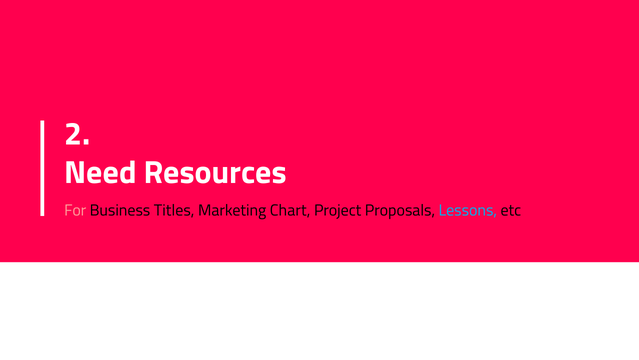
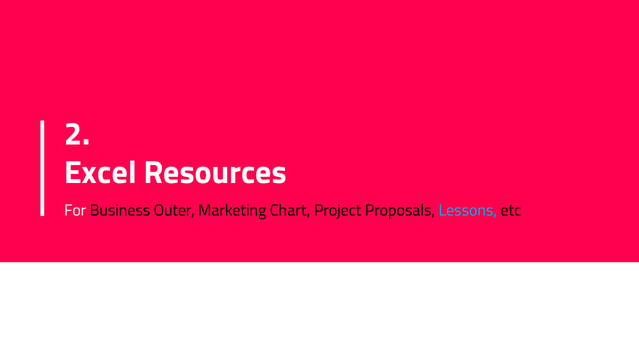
Need: Need -> Excel (100, 172)
For colour: pink -> white (75, 210)
Titles: Titles -> Outer (174, 210)
